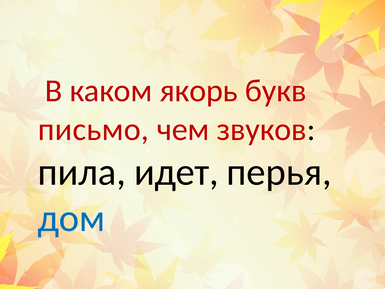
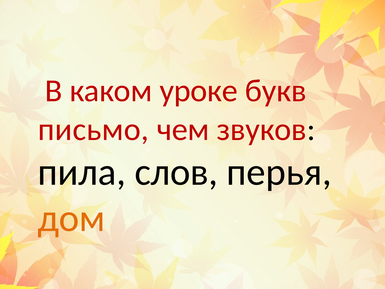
якорь: якорь -> уроке (199, 91)
идет: идет -> слов (176, 172)
дом colour: blue -> orange (71, 218)
